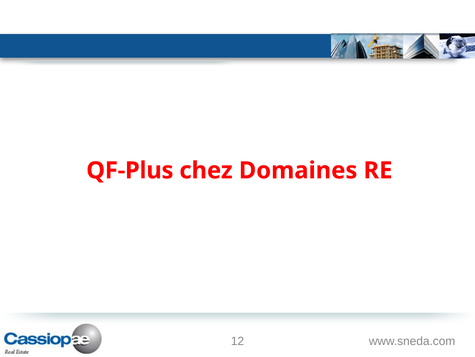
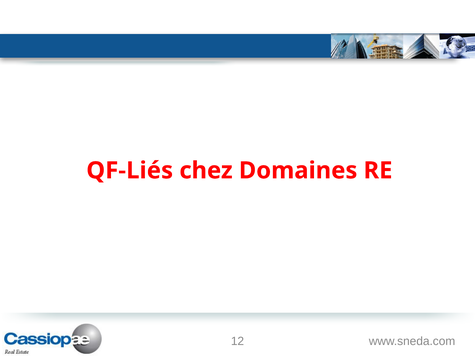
QF-Plus: QF-Plus -> QF-Liés (130, 170)
